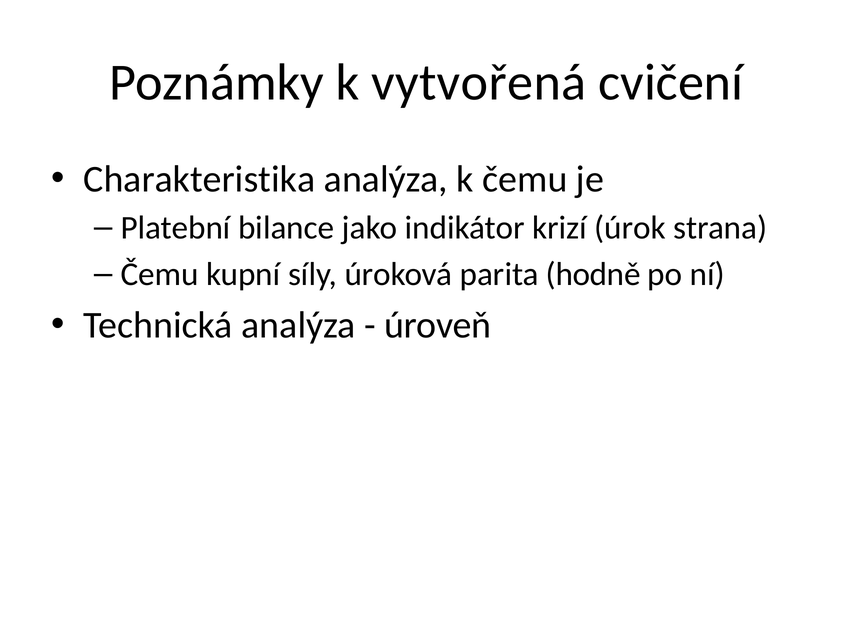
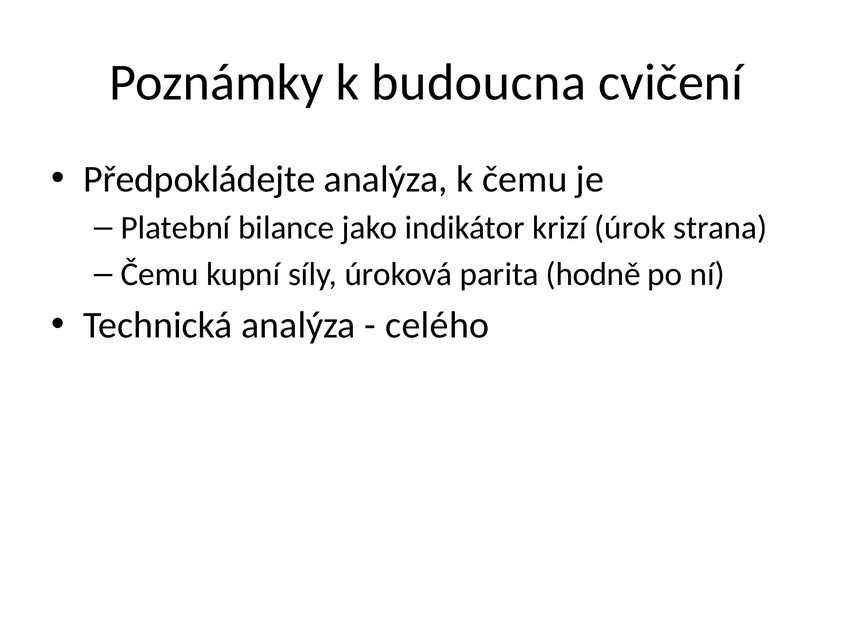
vytvořená: vytvořená -> budoucna (479, 83)
Charakteristika: Charakteristika -> Předpokládejte (199, 179)
úroveň: úroveň -> celého (437, 325)
